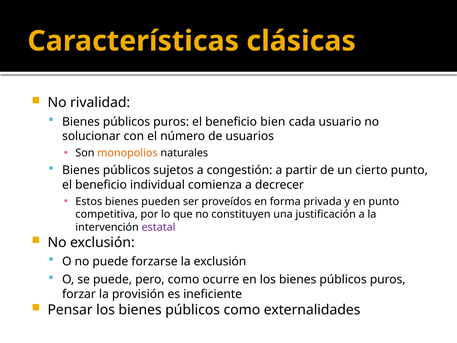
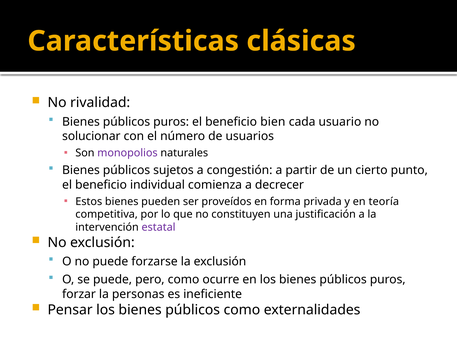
monopolios colour: orange -> purple (127, 153)
en punto: punto -> teoría (384, 201)
provisión: provisión -> personas (138, 294)
